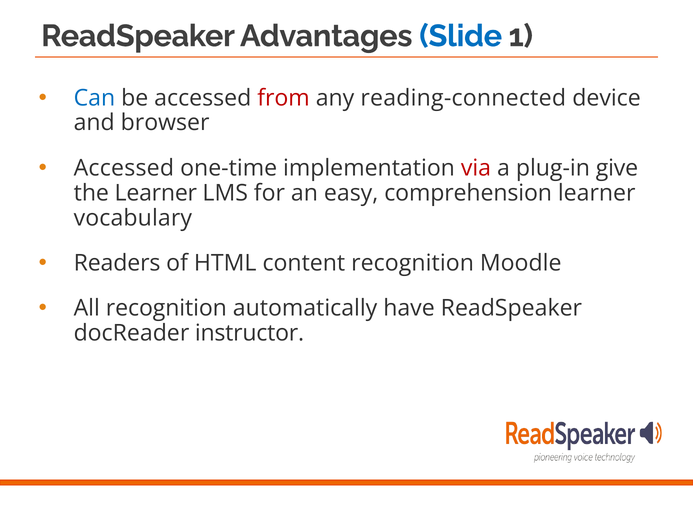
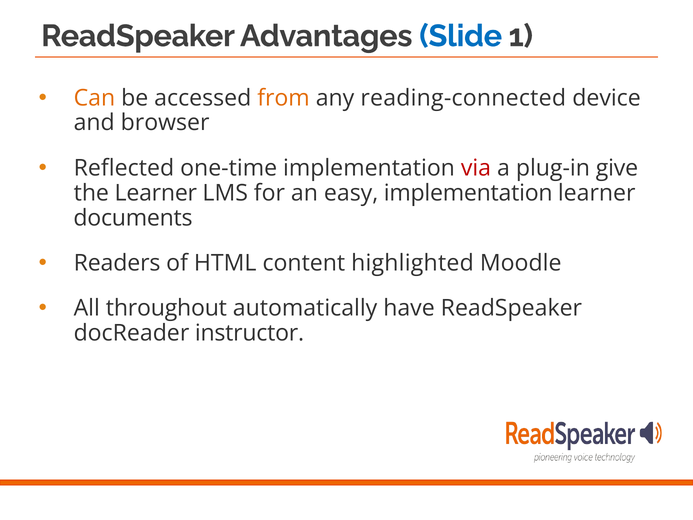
Can colour: blue -> orange (94, 98)
from colour: red -> orange (283, 98)
Accessed: Accessed -> Reflected (124, 168)
easy comprehension: comprehension -> implementation (468, 193)
vocabulary: vocabulary -> documents (133, 218)
content recognition: recognition -> highlighted (412, 263)
All recognition: recognition -> throughout (166, 308)
